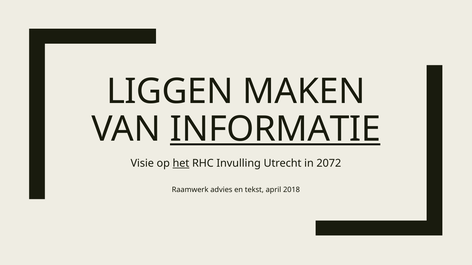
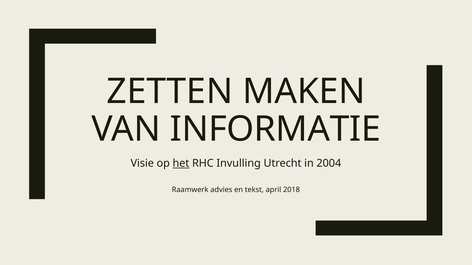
LIGGEN: LIGGEN -> ZETTEN (170, 92)
INFORMATIE underline: present -> none (275, 129)
2072: 2072 -> 2004 (329, 164)
